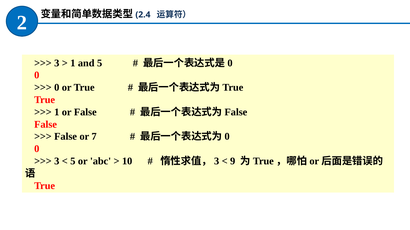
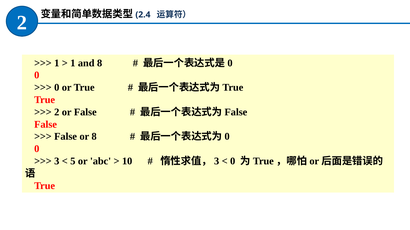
3: 3 -> 1 (57, 63)
and 5: 5 -> 8 (100, 63)
1: 1 -> 2 (57, 112)
or 7: 7 -> 8 (94, 137)
9: 9 -> 0 (233, 161)
